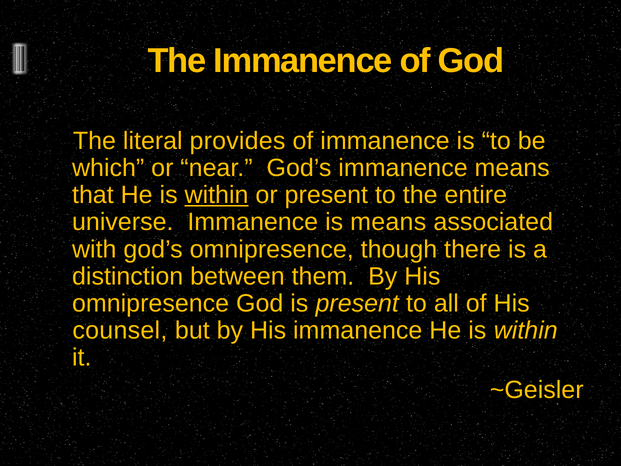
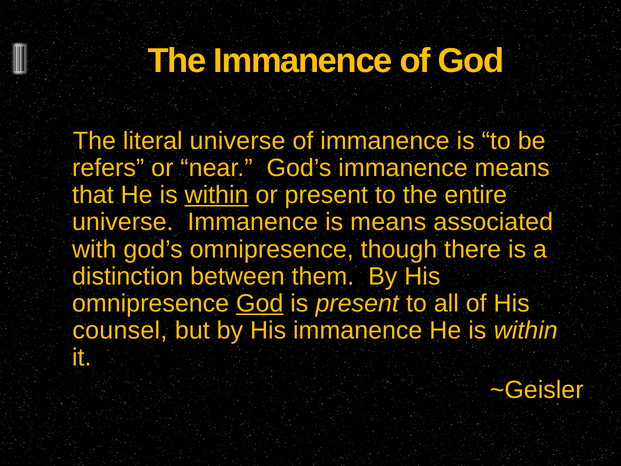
literal provides: provides -> universe (238, 141)
which: which -> refers (108, 168)
God underline: none -> present (260, 303)
